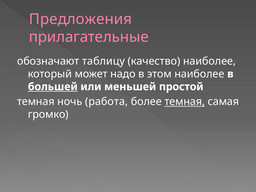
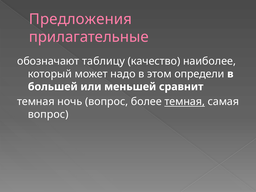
этом наиболее: наиболее -> определи (199, 74)
большей underline: present -> none (53, 87)
простой: простой -> сравнит (181, 87)
ночь работа: работа -> вопрос (107, 102)
громко: громко -> вопрос (48, 114)
